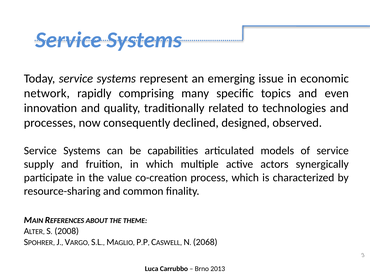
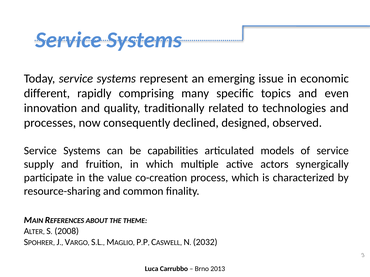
network: network -> different (47, 94)
2068: 2068 -> 2032 (205, 243)
